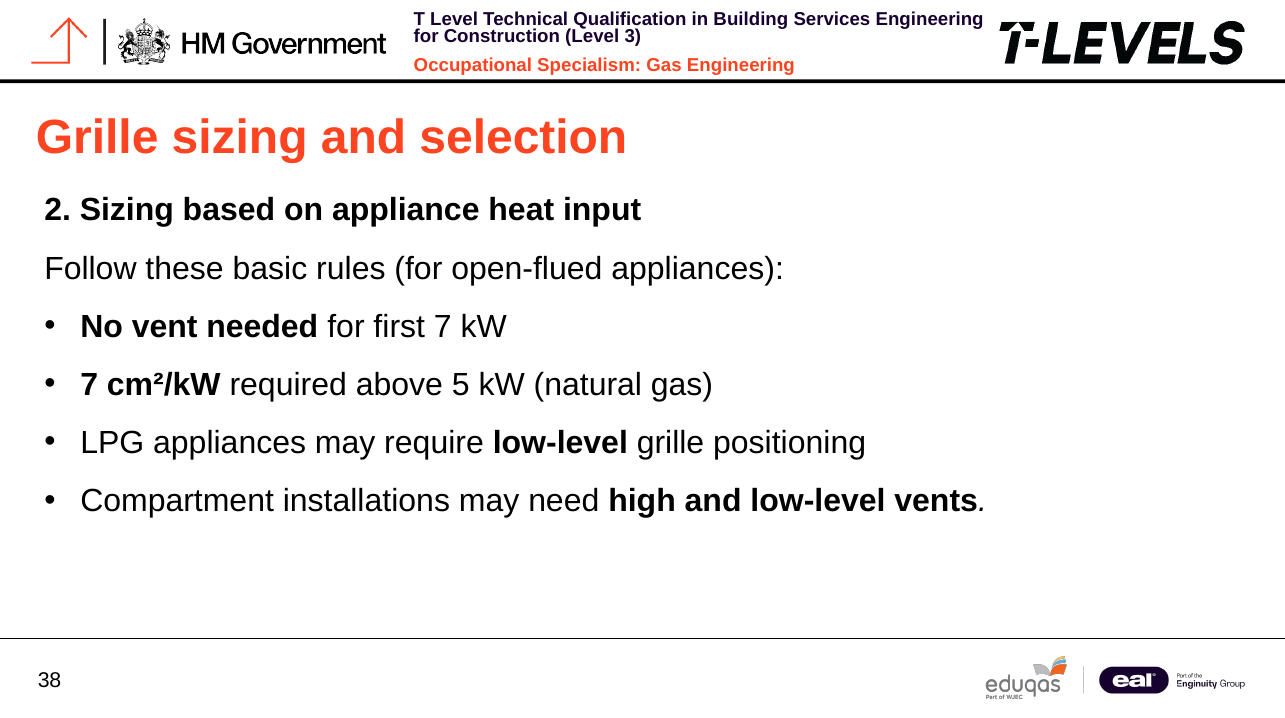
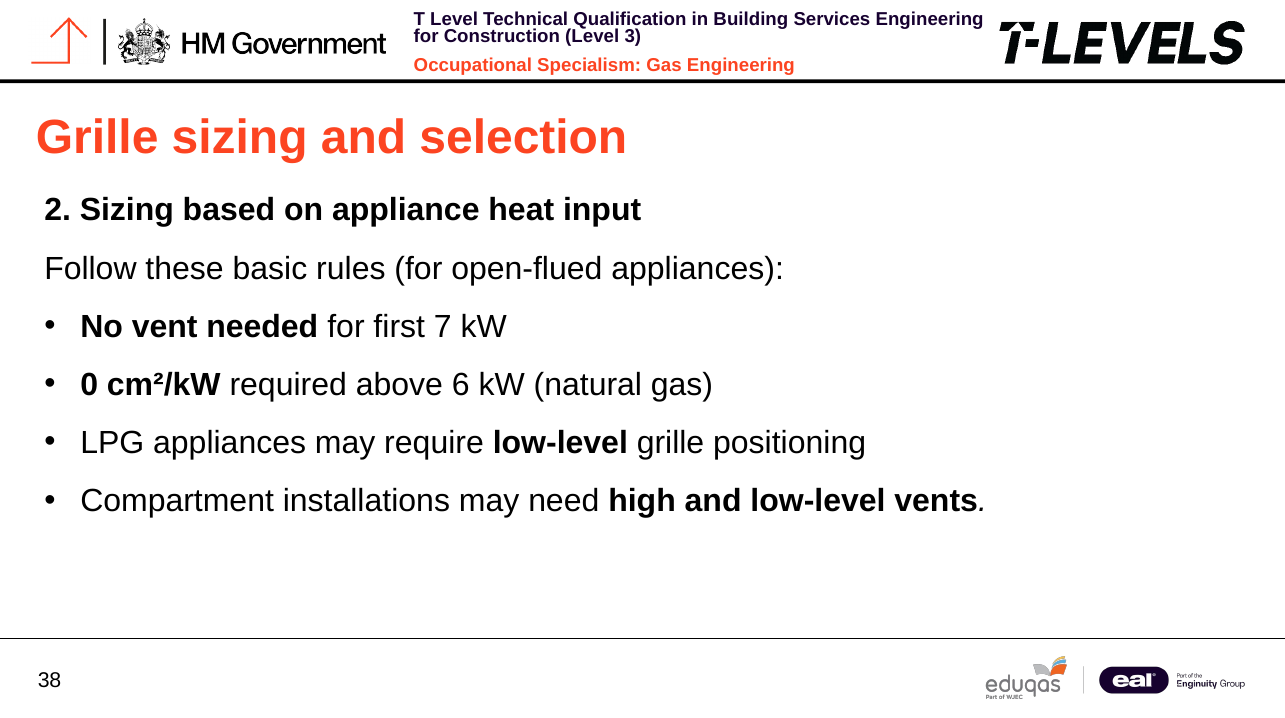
7: 7 -> 0 (89, 385)
5: 5 -> 6 (461, 385)
